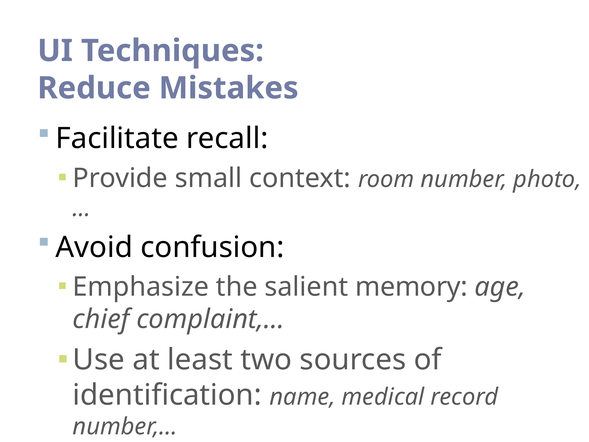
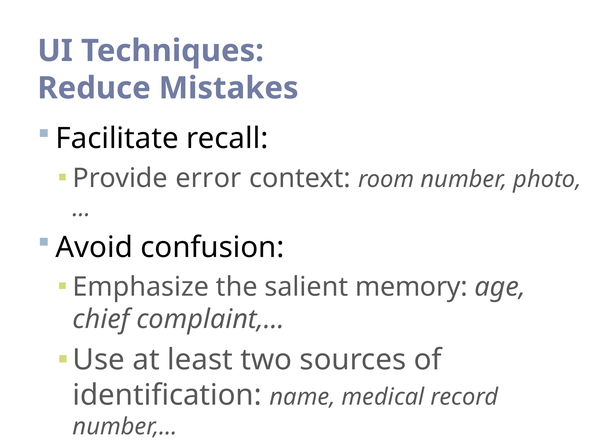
small: small -> error (208, 178)
